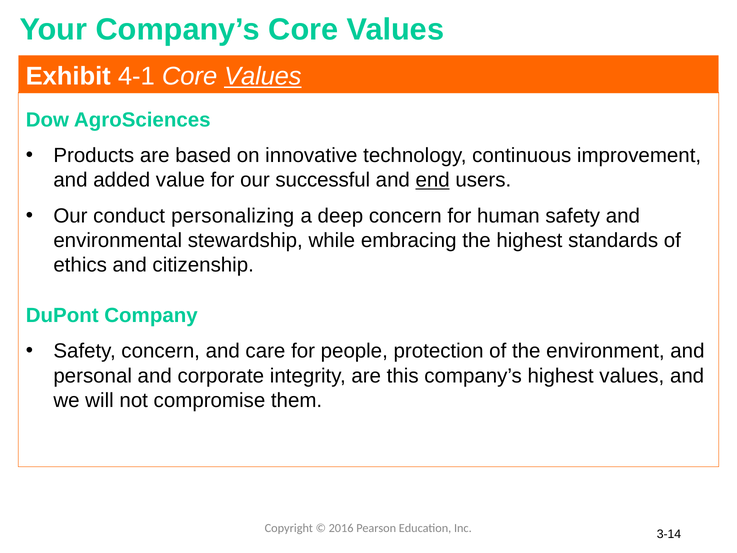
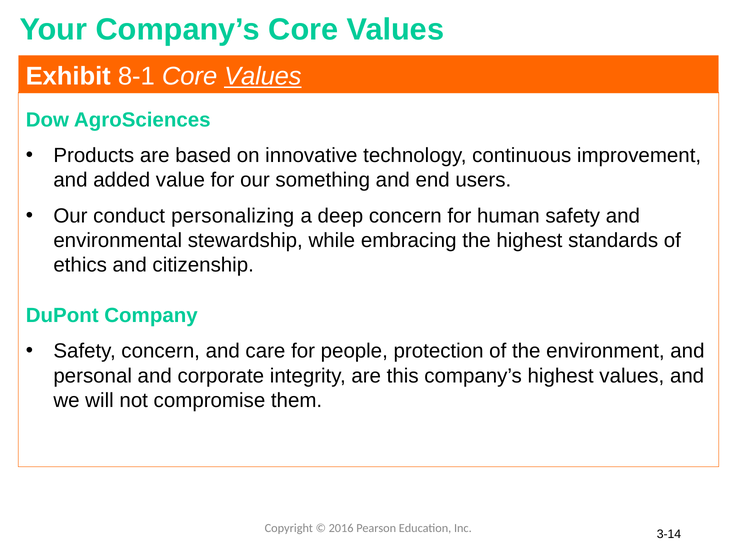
4-1: 4-1 -> 8-1 (136, 76)
successful: successful -> something (323, 180)
end underline: present -> none (433, 180)
